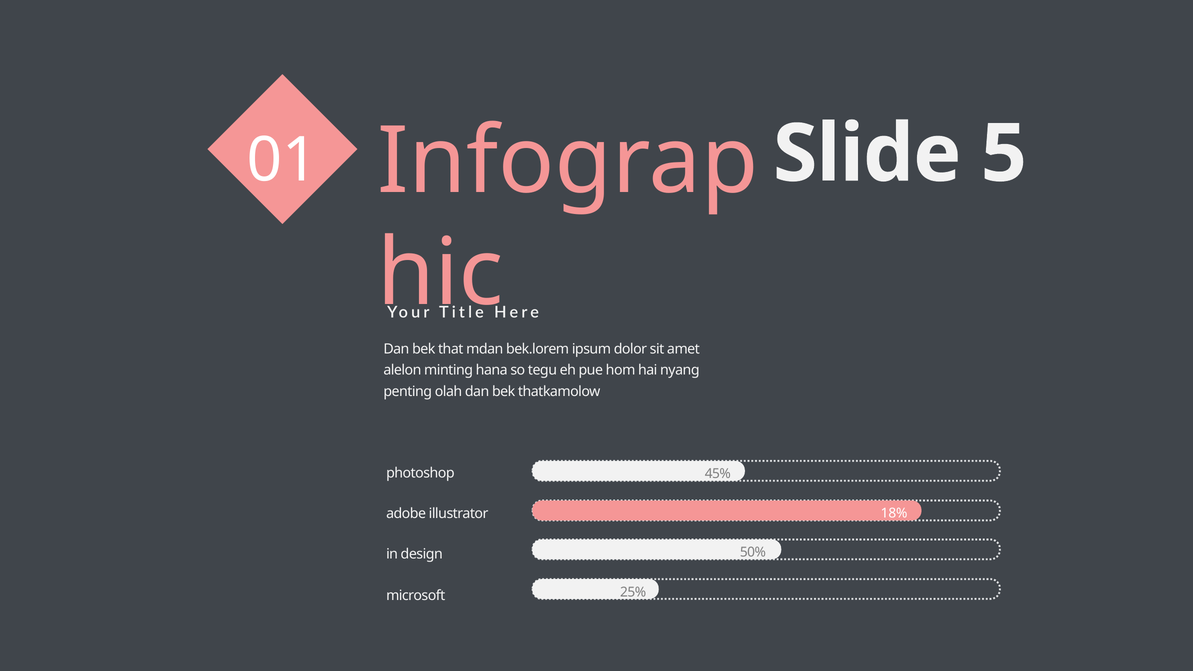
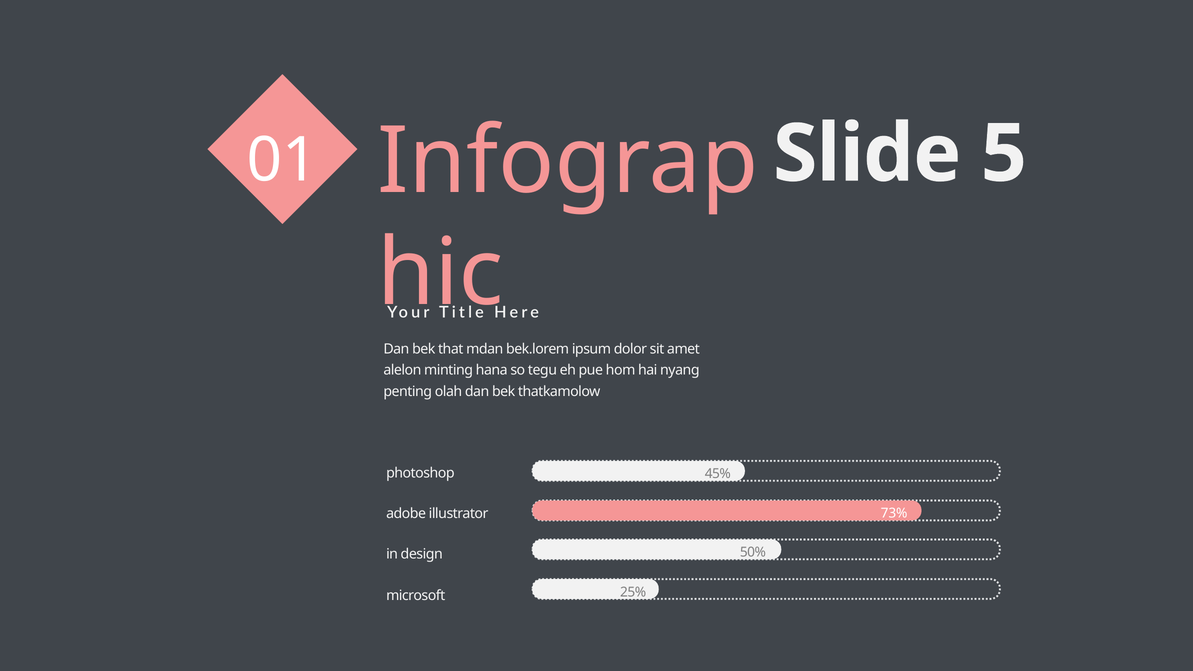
18%: 18% -> 73% (894, 513)
